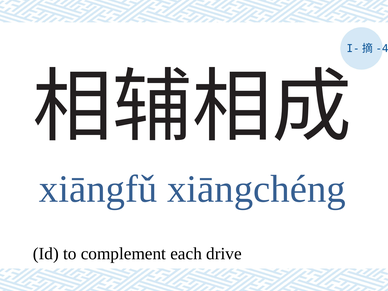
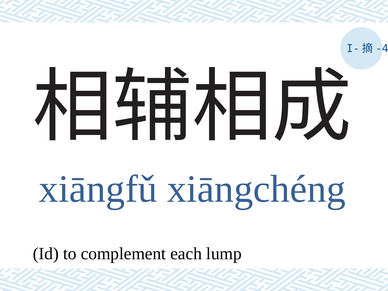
drive: drive -> lump (224, 254)
